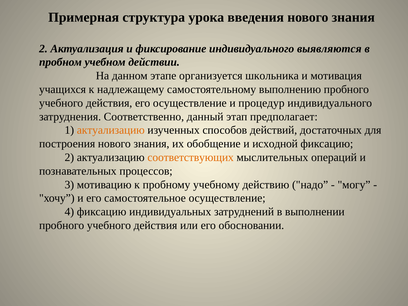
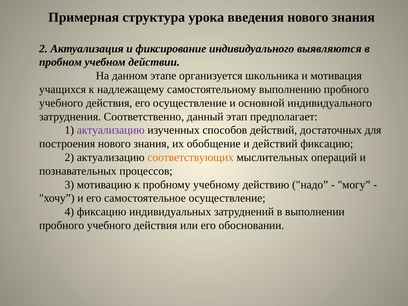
процедур: процедур -> основной (261, 103)
актуализацию colour: orange -> purple (111, 130)
и исходной: исходной -> действий (275, 144)
